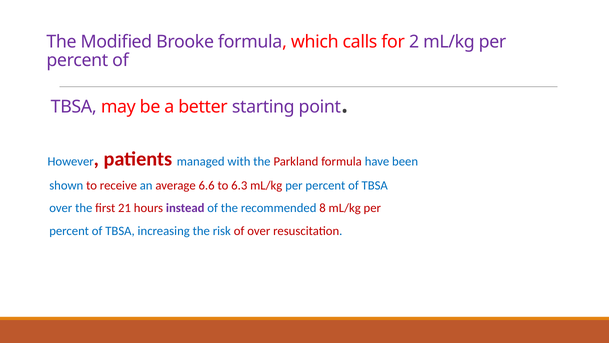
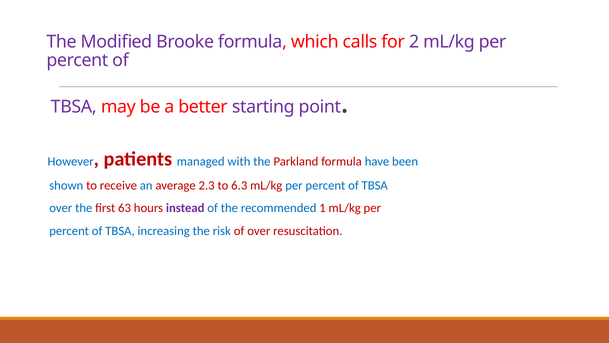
6.6: 6.6 -> 2.3 (207, 185)
21: 21 -> 63 (125, 208)
8: 8 -> 1 (323, 208)
